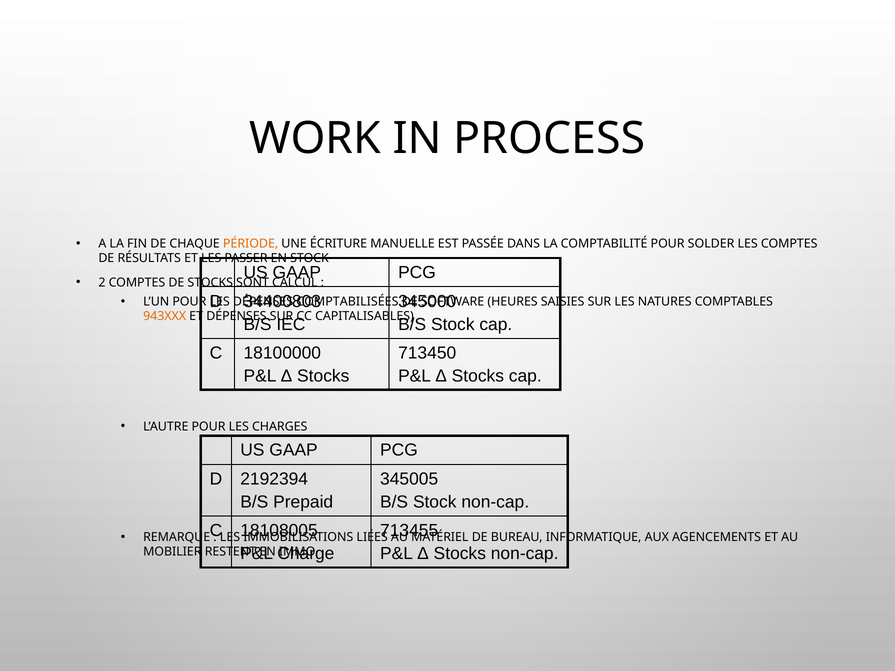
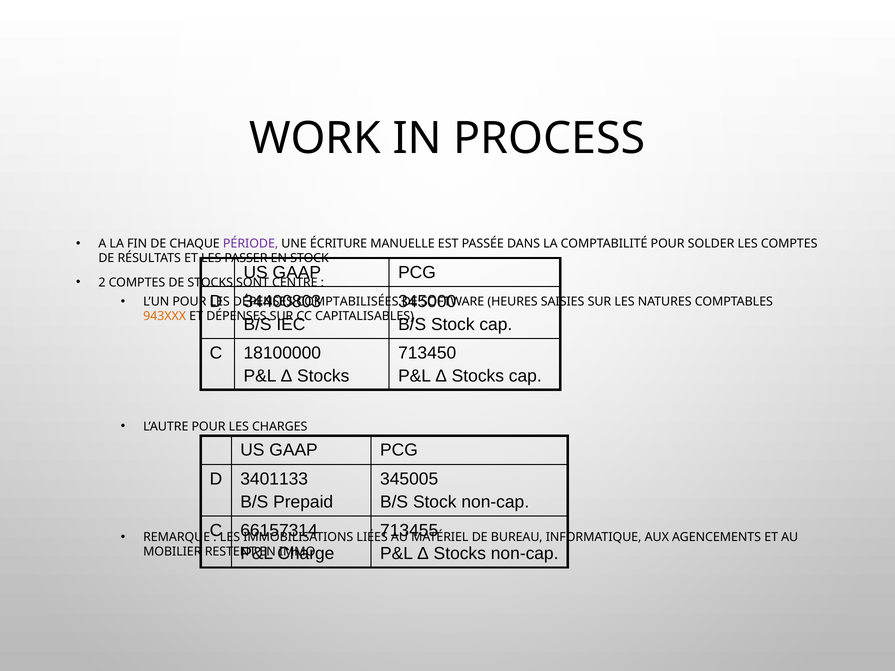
PÉRIODE colour: orange -> purple (251, 244)
CALCUL: CALCUL -> CENTRE (295, 283)
2192394: 2192394 -> 3401133 (274, 479)
18108005: 18108005 -> 66157314 (279, 531)
